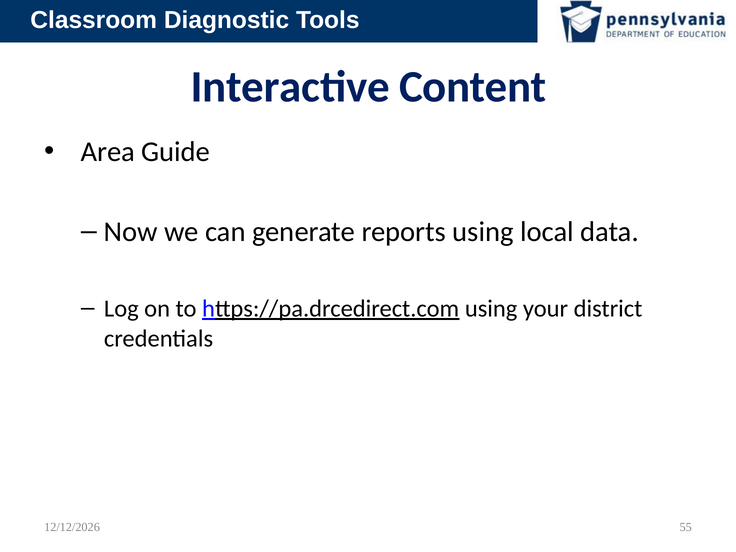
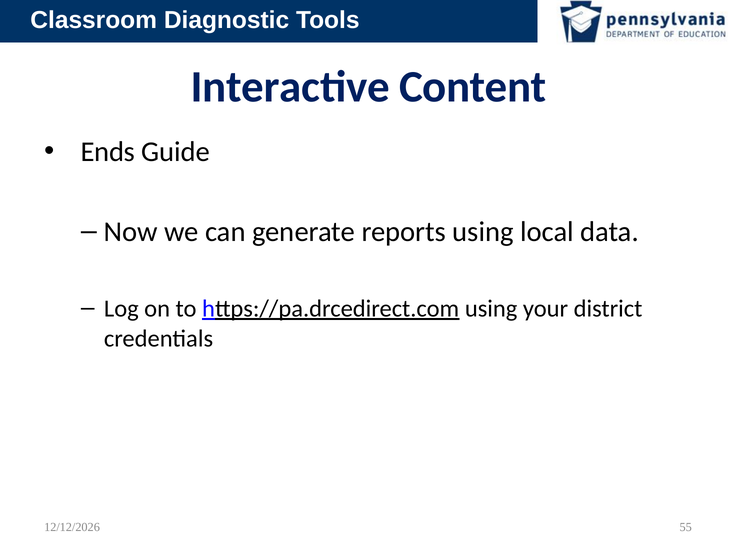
Area: Area -> Ends (108, 152)
